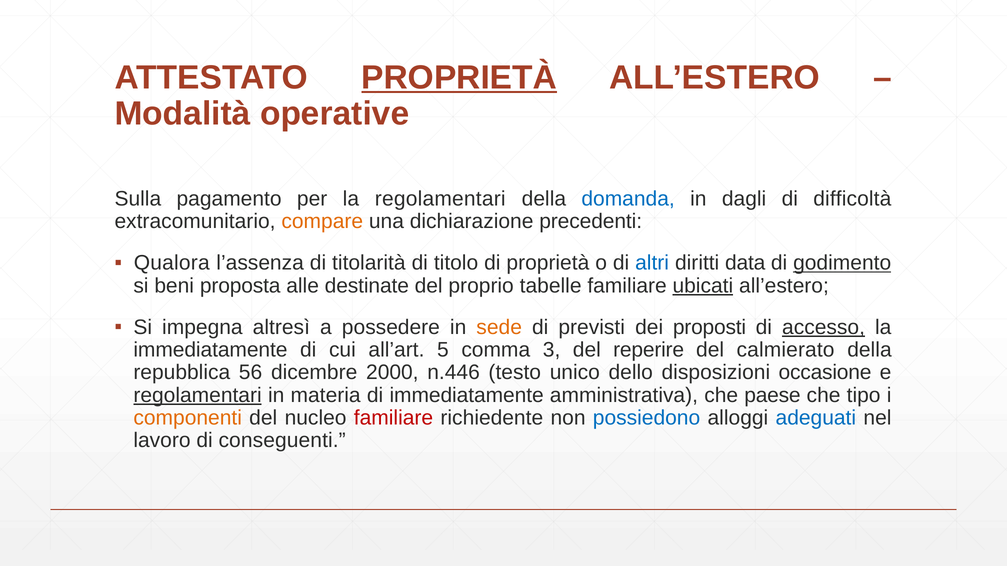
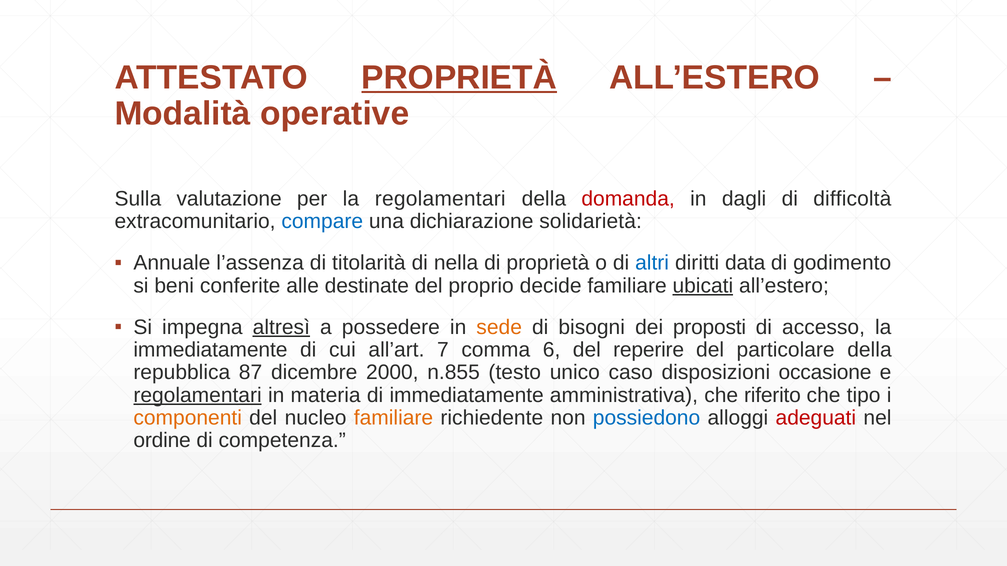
pagamento: pagamento -> valutazione (229, 199)
domanda colour: blue -> red (628, 199)
compare colour: orange -> blue (322, 222)
precedenti: precedenti -> solidarietà (591, 222)
Qualora: Qualora -> Annuale (172, 263)
titolo: titolo -> nella (456, 263)
godimento underline: present -> none (842, 263)
proposta: proposta -> conferite (240, 286)
tabelle: tabelle -> decide (551, 286)
altresì underline: none -> present (281, 327)
previsti: previsti -> bisogni (592, 327)
accesso underline: present -> none (824, 327)
5: 5 -> 7 (443, 350)
3: 3 -> 6 (552, 350)
calmierato: calmierato -> particolare (786, 350)
56: 56 -> 87 (251, 373)
n.446: n.446 -> n.855 (454, 373)
dello: dello -> caso (631, 373)
paese: paese -> riferito (772, 395)
familiare colour: red -> orange (393, 418)
adeguati colour: blue -> red (816, 418)
lavoro: lavoro -> ordine (162, 441)
conseguenti: conseguenti -> competenza (282, 441)
